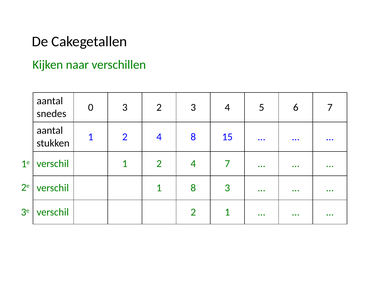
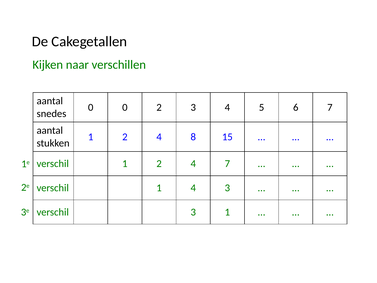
0 3: 3 -> 0 (125, 107)
1 8: 8 -> 4 (193, 188)
verschil 2: 2 -> 3 (193, 212)
